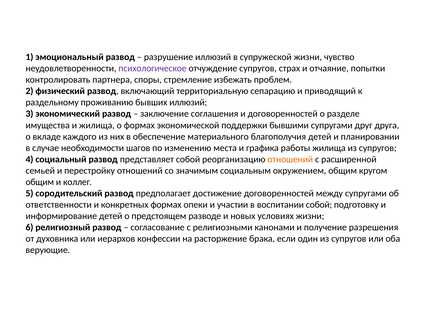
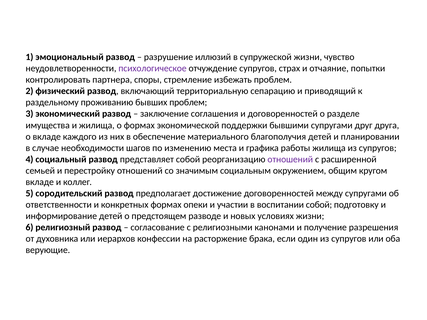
бывших иллюзий: иллюзий -> проблем (188, 103)
отношений colour: orange -> purple (290, 159)
общим: общим -> вкладе (40, 182)
